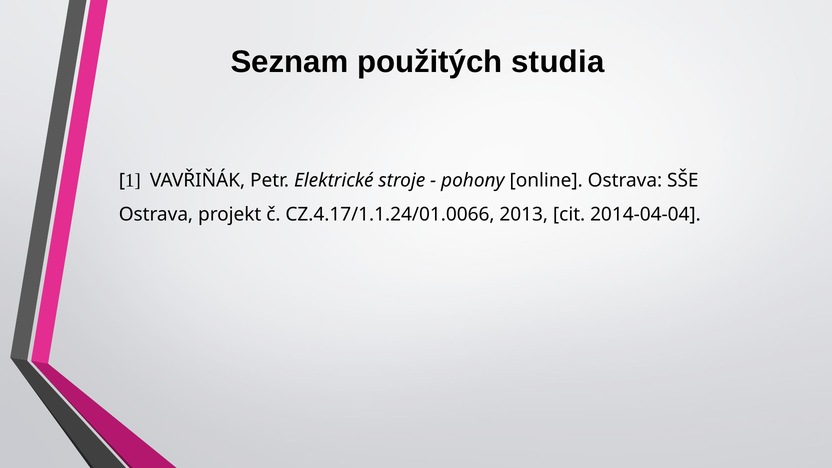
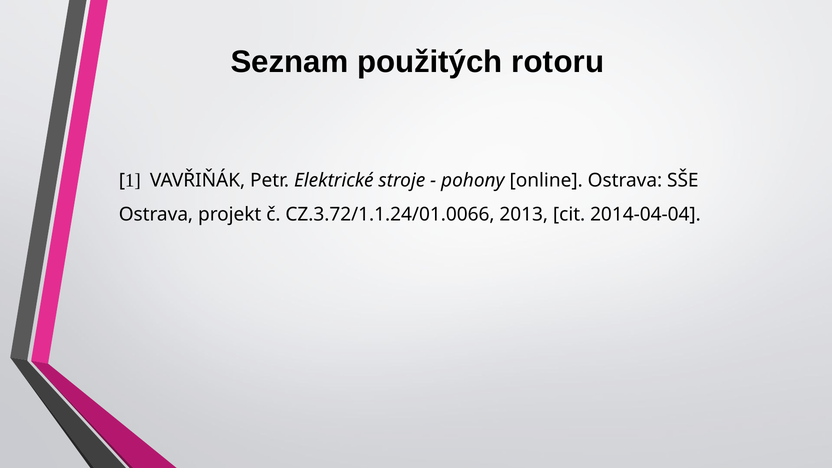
studia: studia -> rotoru (558, 62)
CZ.4.17/1.1.24/01.0066: CZ.4.17/1.1.24/01.0066 -> CZ.3.72/1.1.24/01.0066 (390, 215)
